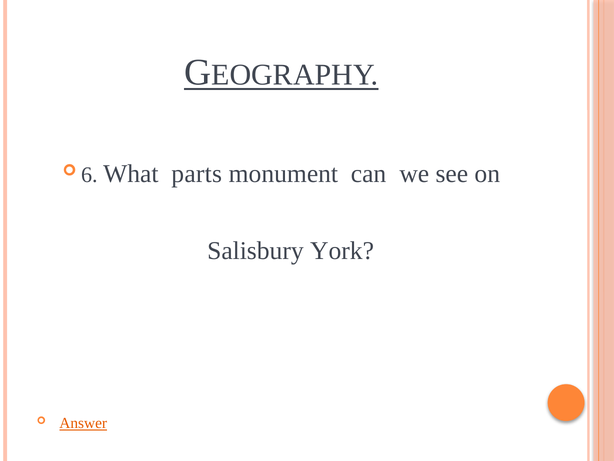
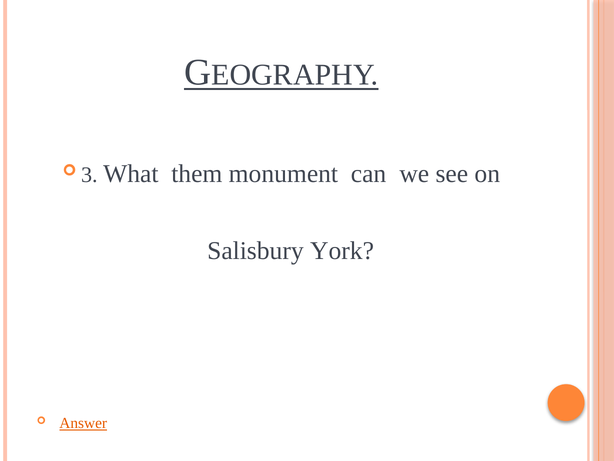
6: 6 -> 3 (89, 175)
parts: parts -> them (197, 174)
